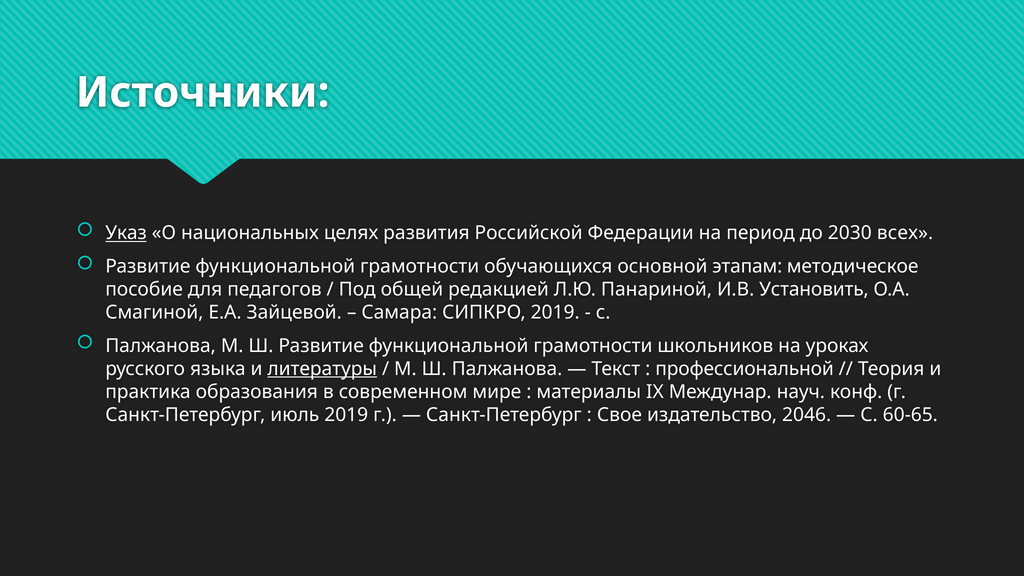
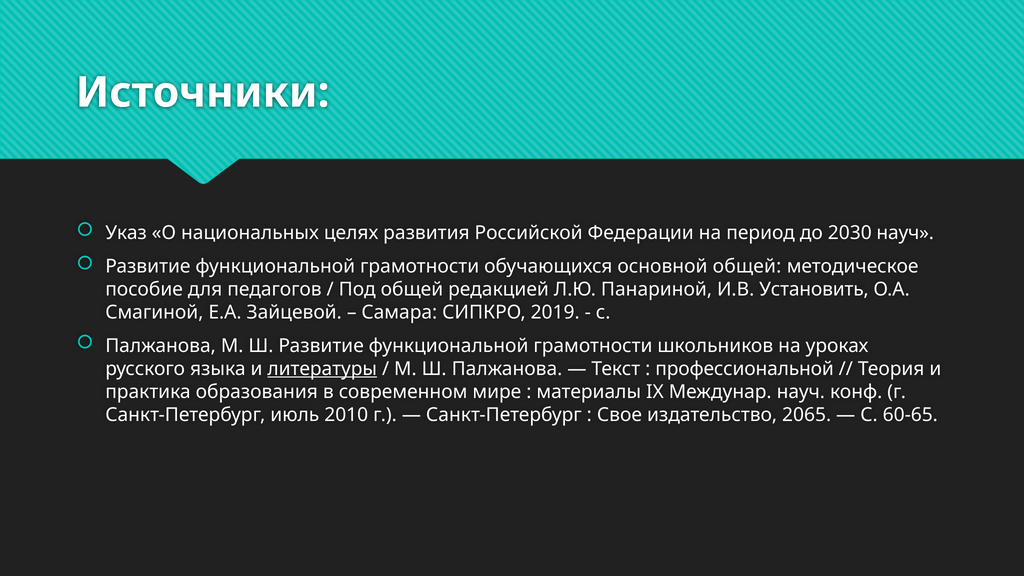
Указ underline: present -> none (126, 233)
2030 всех: всех -> науч (905, 233)
основной этапам: этапам -> общей (747, 266)
июль 2019: 2019 -> 2010 (346, 415)
2046: 2046 -> 2065 (807, 415)
